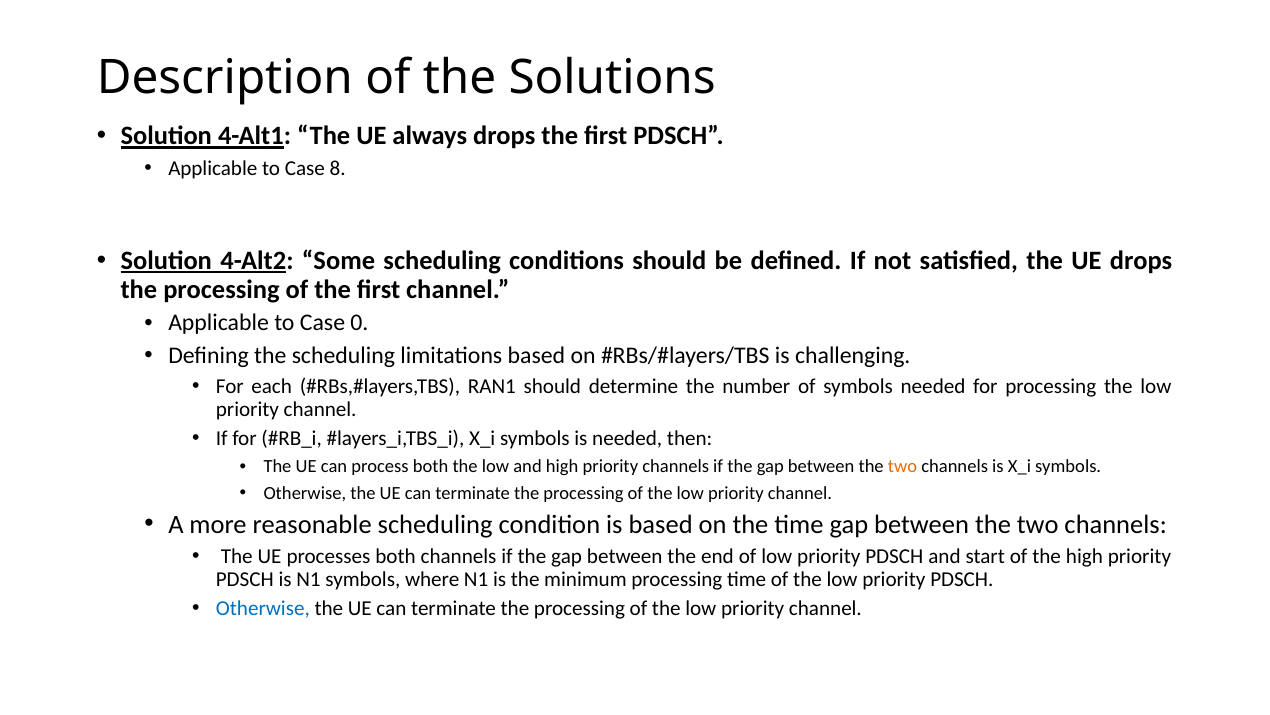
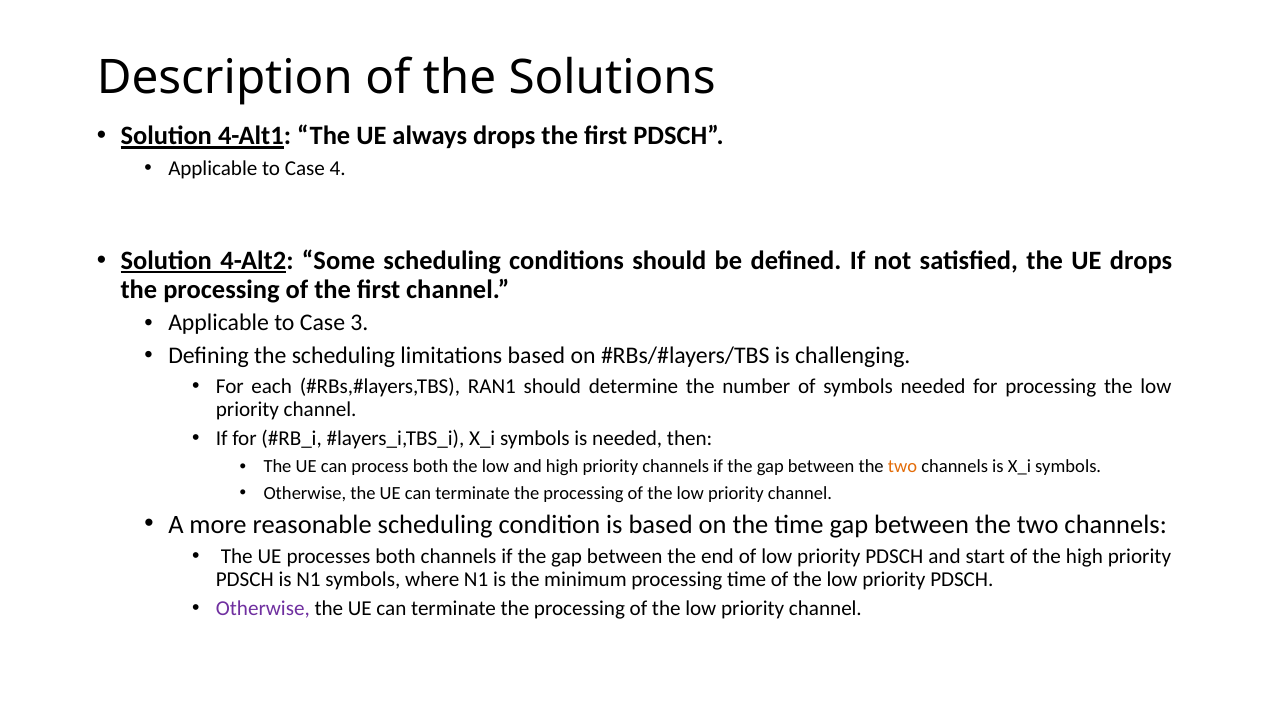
8: 8 -> 4 (338, 168)
0: 0 -> 3 (359, 323)
Otherwise colour: blue -> purple (263, 608)
